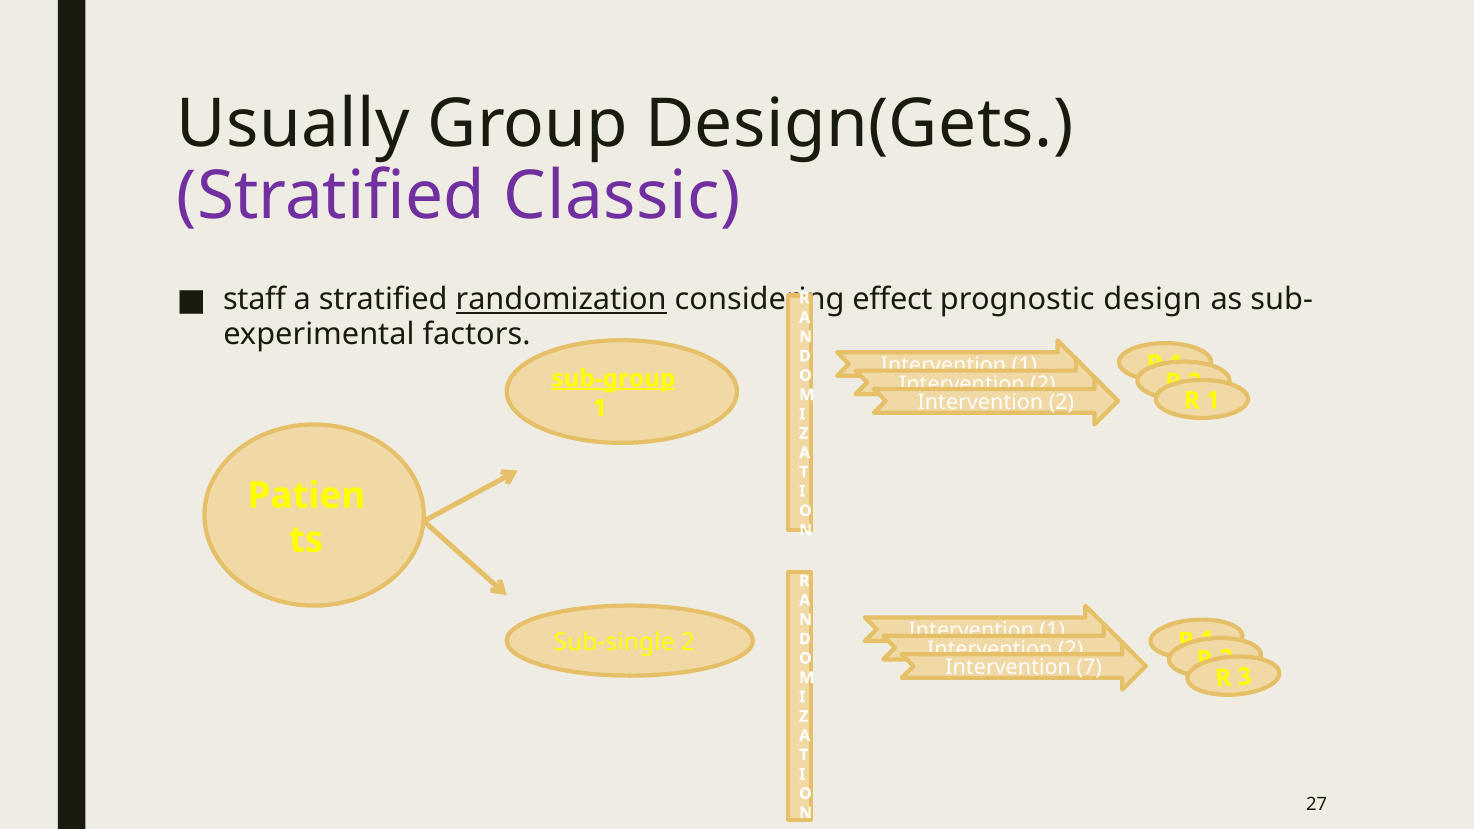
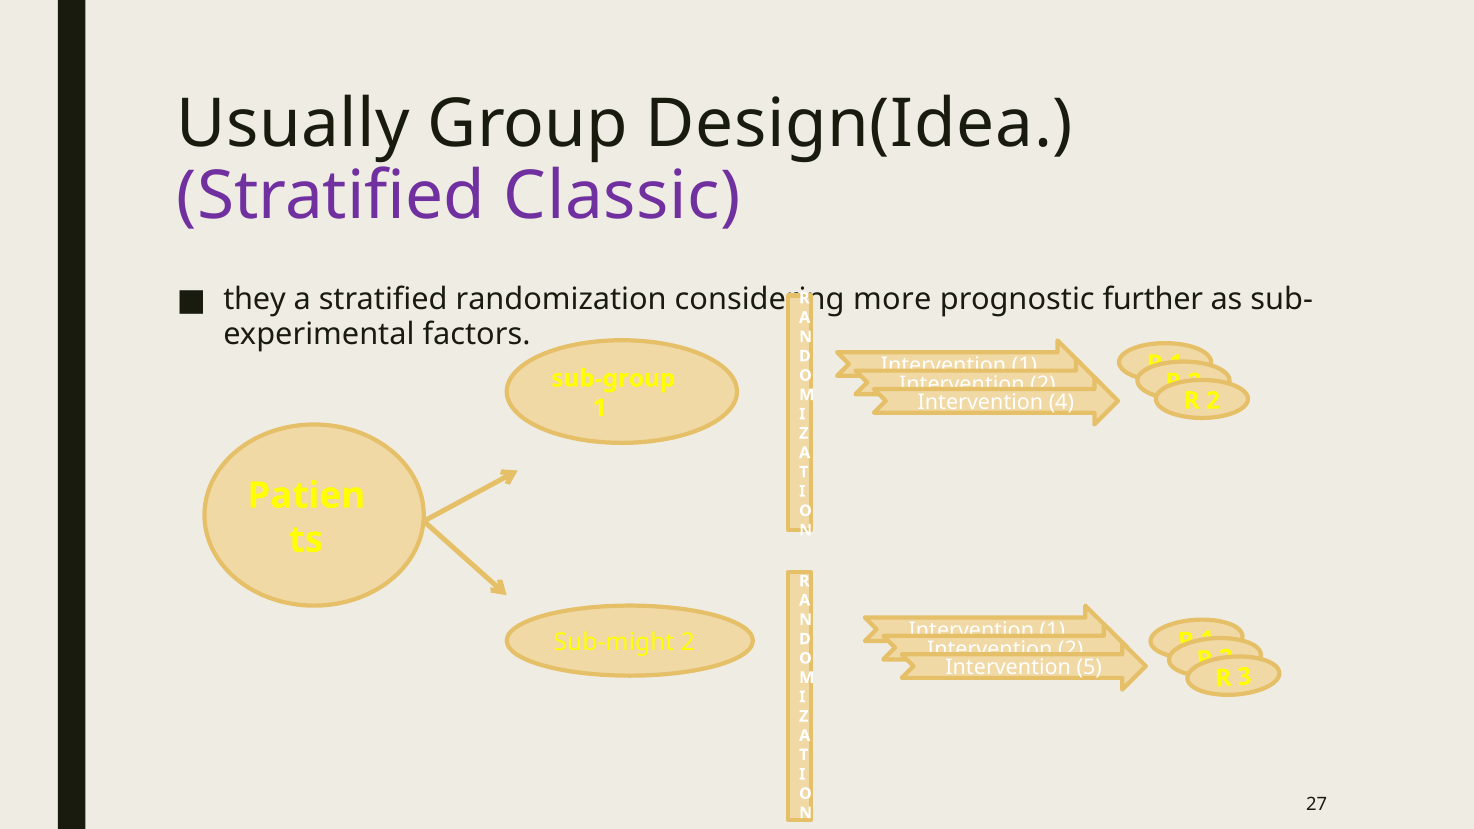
Design(Gets: Design(Gets -> Design(Idea (859, 124)
staff: staff -> they (255, 299)
randomization underline: present -> none (561, 299)
effect: effect -> more (892, 299)
design: design -> further (1153, 299)
sub-group underline: present -> none (613, 379)
2: 2 -> 4 (1061, 402)
1: 1 -> 2 (1213, 401)
Sub-single: Sub-single -> Sub-might (614, 642)
7: 7 -> 5 (1089, 668)
